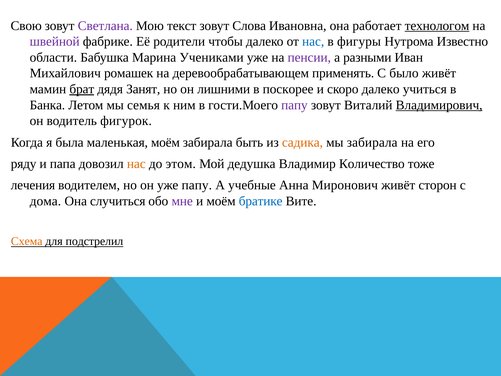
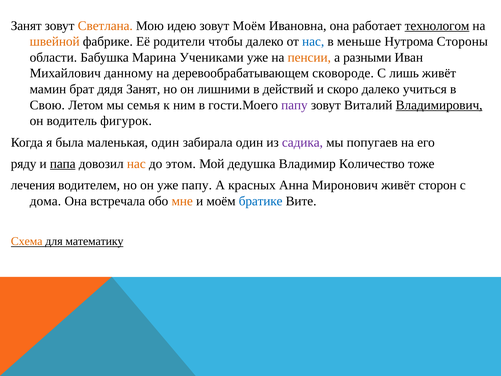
Свою: Свою -> Занят (26, 26)
Светлана colour: purple -> orange (105, 26)
текст: текст -> идею (182, 26)
зовут Слова: Слова -> Моём (249, 26)
швейной colour: purple -> orange (55, 41)
фигуры: фигуры -> меньше (359, 41)
Известно: Известно -> Стороны (462, 41)
пенсии colour: purple -> orange (309, 57)
ромашек: ромашек -> данному (129, 73)
применять: применять -> сковороде (343, 73)
было: было -> лишь (404, 73)
брат underline: present -> none (82, 89)
поскорее: поскорее -> действий (288, 89)
Банка: Банка -> Свою (47, 105)
маленькая моём: моём -> один (165, 142)
забирала быть: быть -> один (250, 142)
садика colour: orange -> purple (302, 142)
мы забирала: забирала -> попугаев (372, 142)
папа underline: none -> present (63, 164)
учебные: учебные -> красных (252, 185)
случиться: случиться -> встречала (118, 201)
мне colour: purple -> orange (182, 201)
подстрелил: подстрелил -> математику (94, 241)
